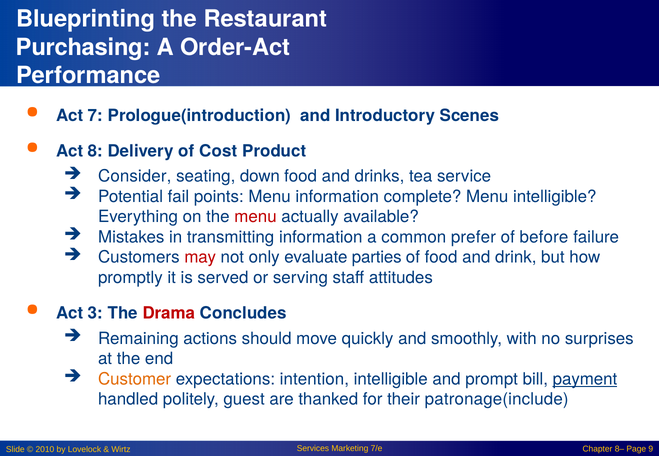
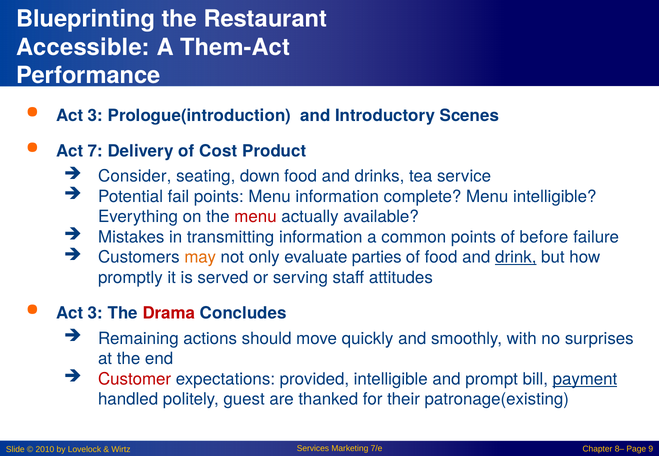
Purchasing: Purchasing -> Accessible (83, 47)
Order-Act: Order-Act -> Them-Act (235, 47)
7: 7 -> 3 (95, 116)
8: 8 -> 7 (95, 151)
common prefer: prefer -> points (473, 237)
may colour: red -> orange (200, 258)
drink underline: none -> present (516, 258)
Customer colour: orange -> red (135, 379)
intention: intention -> provided (314, 379)
patronage(include: patronage(include -> patronage(existing (497, 400)
